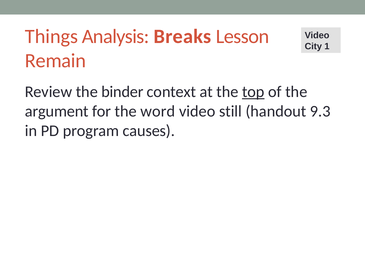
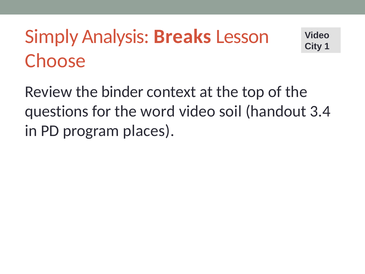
Things: Things -> Simply (52, 36)
Remain: Remain -> Choose (55, 61)
top underline: present -> none (253, 92)
argument: argument -> questions (57, 111)
still: still -> soil (230, 111)
9.3: 9.3 -> 3.4 (320, 111)
causes: causes -> places (149, 131)
